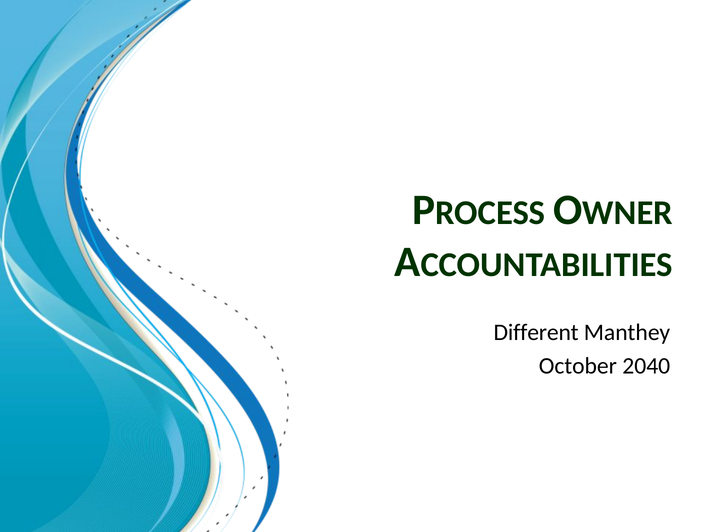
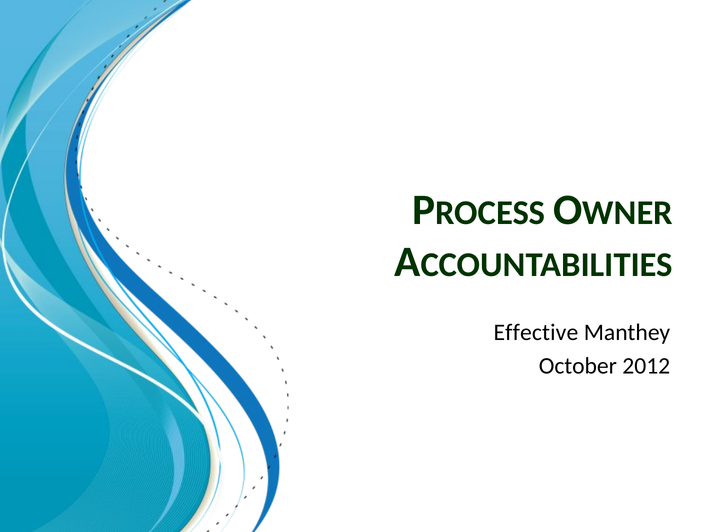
Different: Different -> Effective (536, 333)
2040: 2040 -> 2012 (646, 366)
